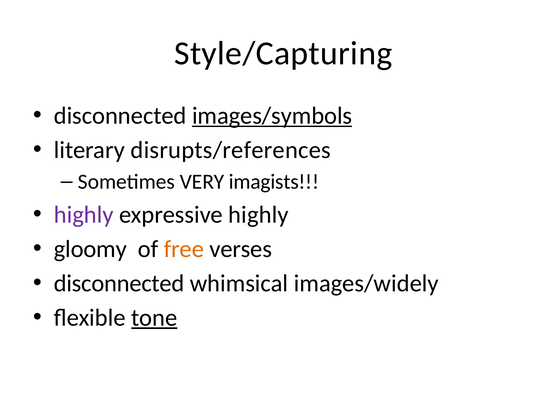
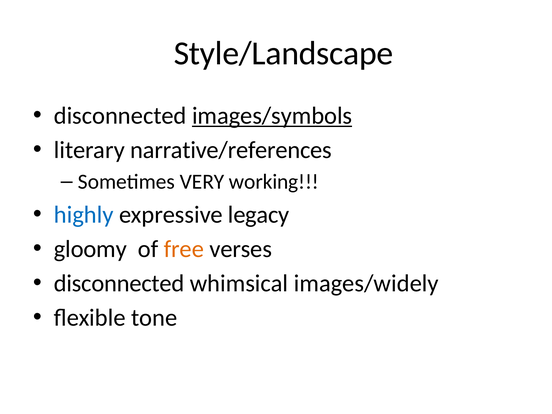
Style/Capturing: Style/Capturing -> Style/Landscape (284, 53)
disrupts/references: disrupts/references -> narrative/references (231, 150)
imagists: imagists -> working (274, 182)
highly colour: purple -> blue (84, 215)
expressive highly: highly -> legacy (259, 215)
tone underline: present -> none (154, 318)
